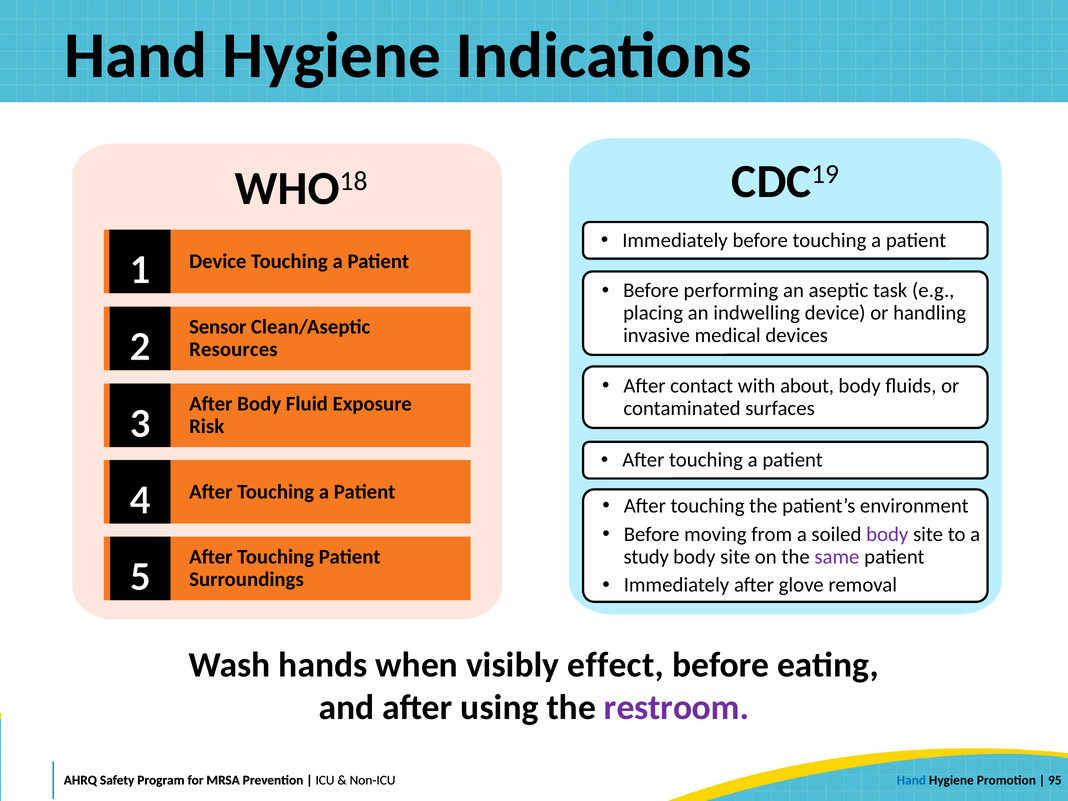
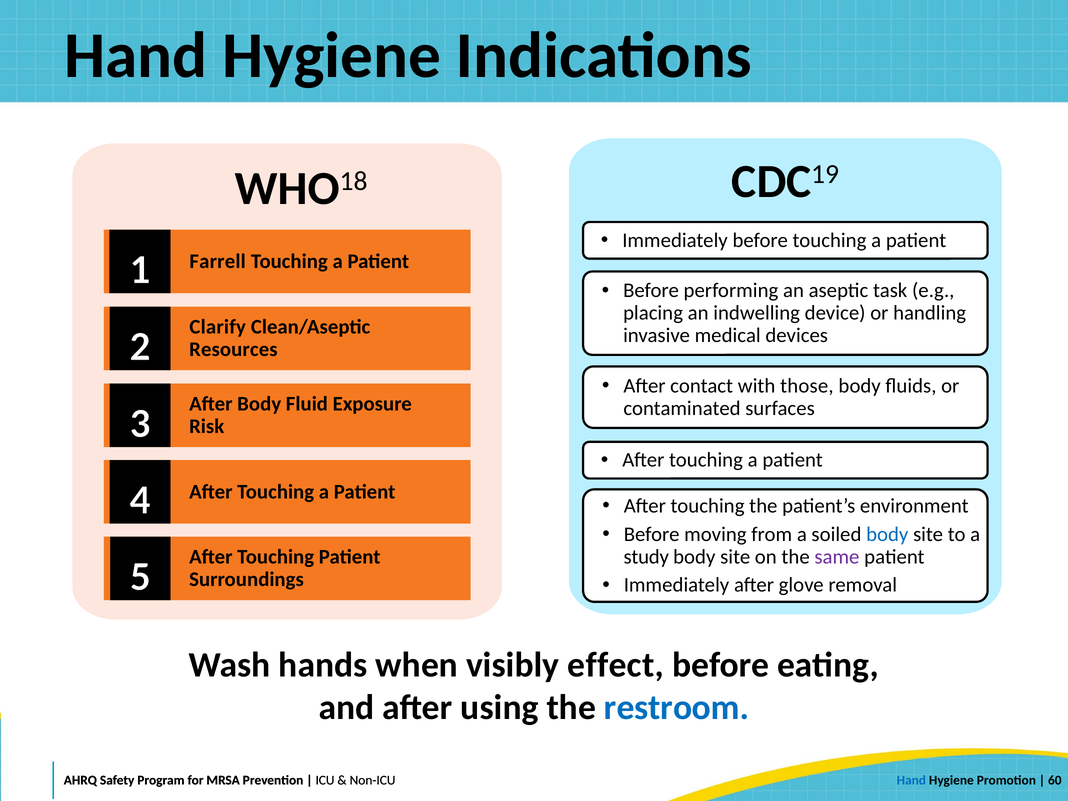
Device: Device -> Farrell (218, 261)
Sensor: Sensor -> Clarify (218, 327)
about: about -> those (807, 386)
body colour: purple -> blue (887, 534)
restroom colour: purple -> blue (677, 708)
95: 95 -> 60 (1055, 780)
